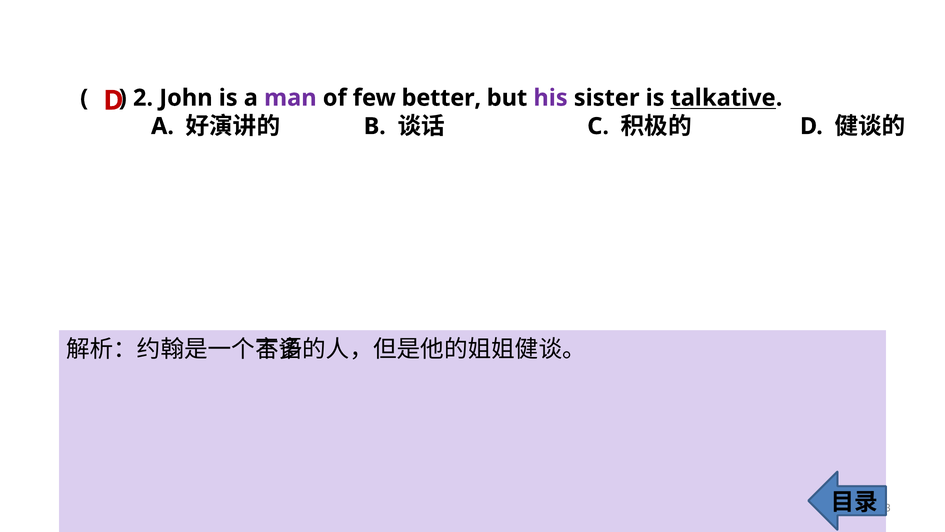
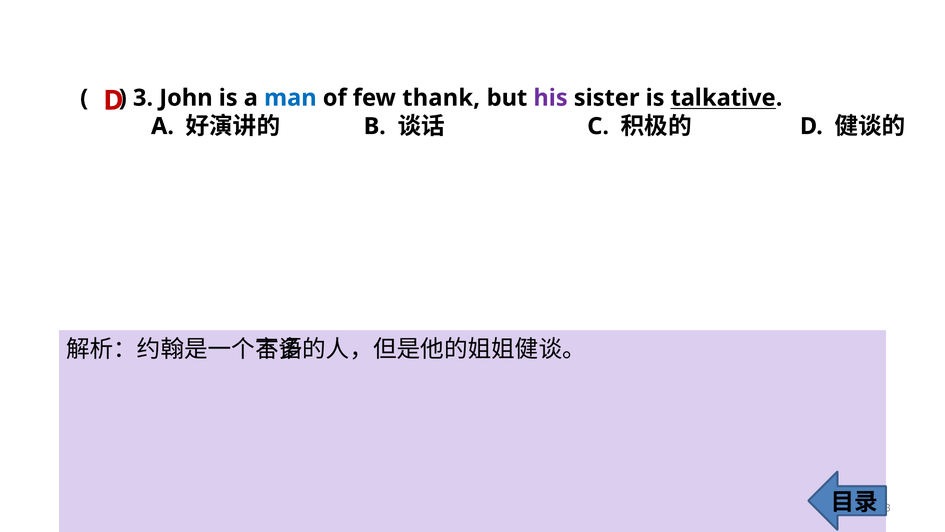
2: 2 -> 3 (143, 98)
man colour: purple -> blue (290, 98)
better: better -> thank (441, 98)
